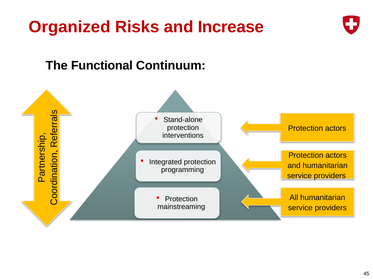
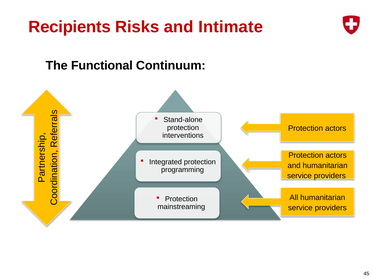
Organized: Organized -> Recipients (70, 27)
Increase: Increase -> Intimate (231, 27)
